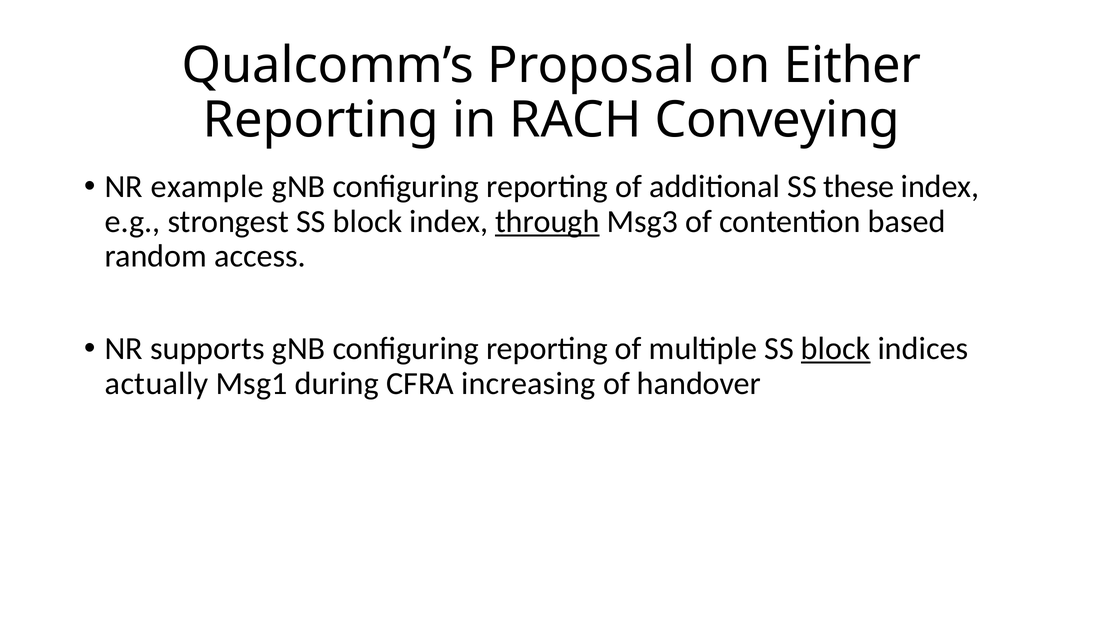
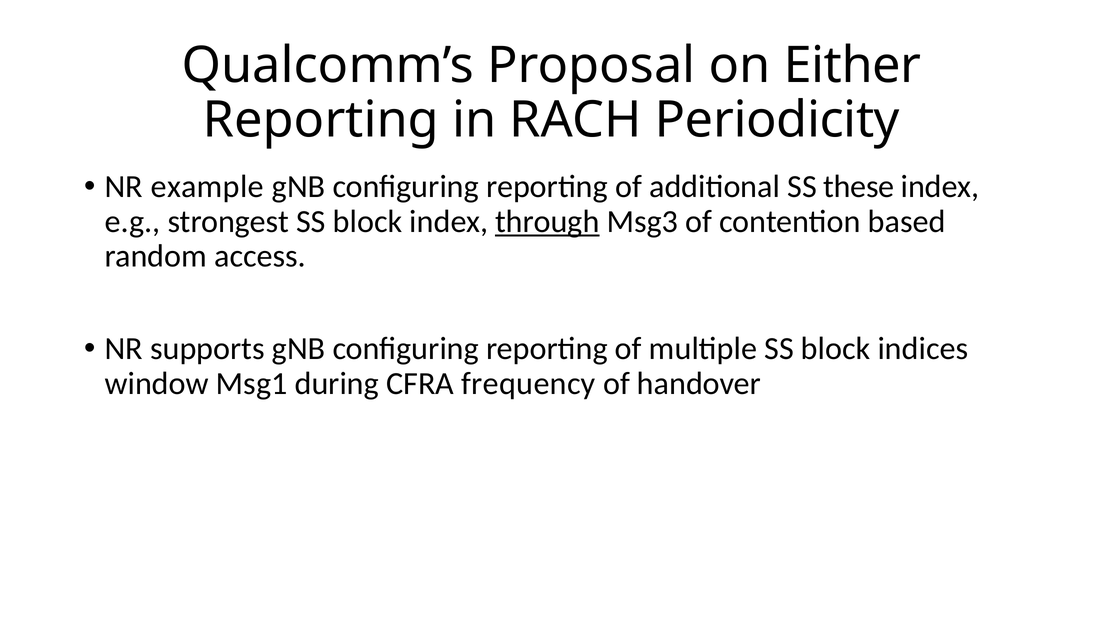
Conveying: Conveying -> Periodicity (777, 120)
block underline: present -> none (836, 348)
actually: actually -> window (157, 383)
increasing: increasing -> frequency (528, 383)
